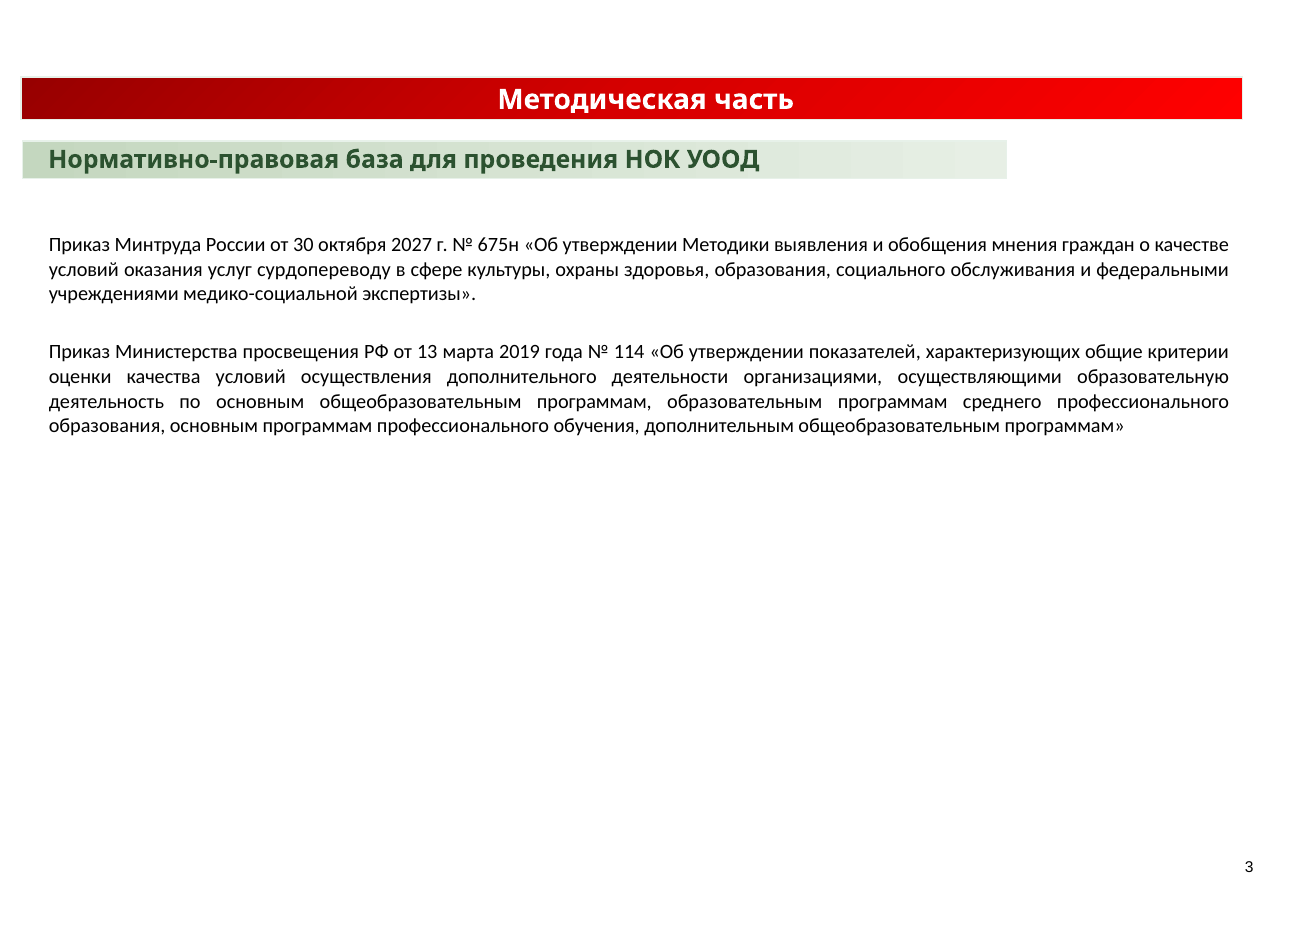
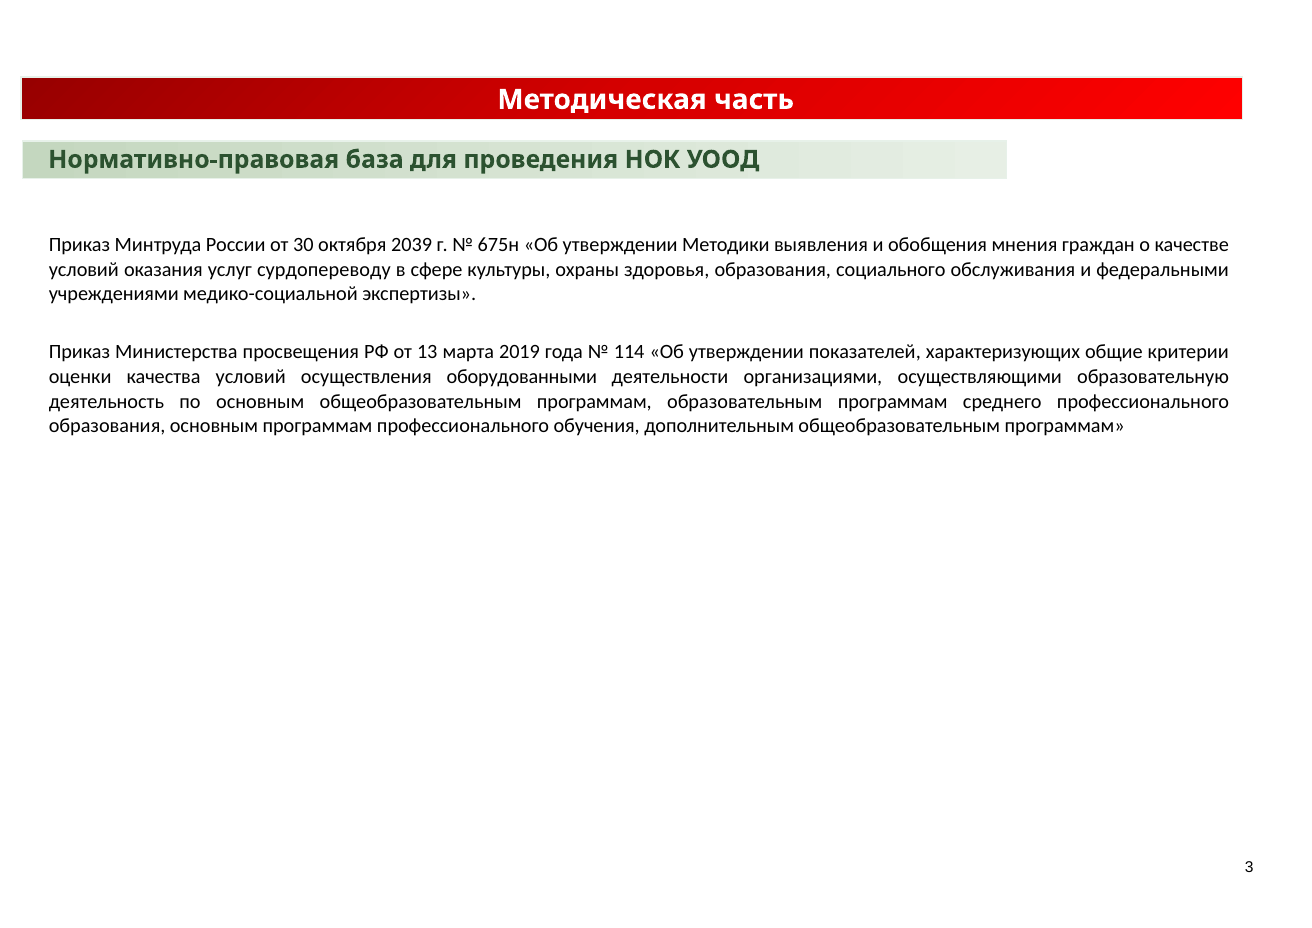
2027: 2027 -> 2039 (412, 245)
дополнительного: дополнительного -> оборудованными (522, 377)
